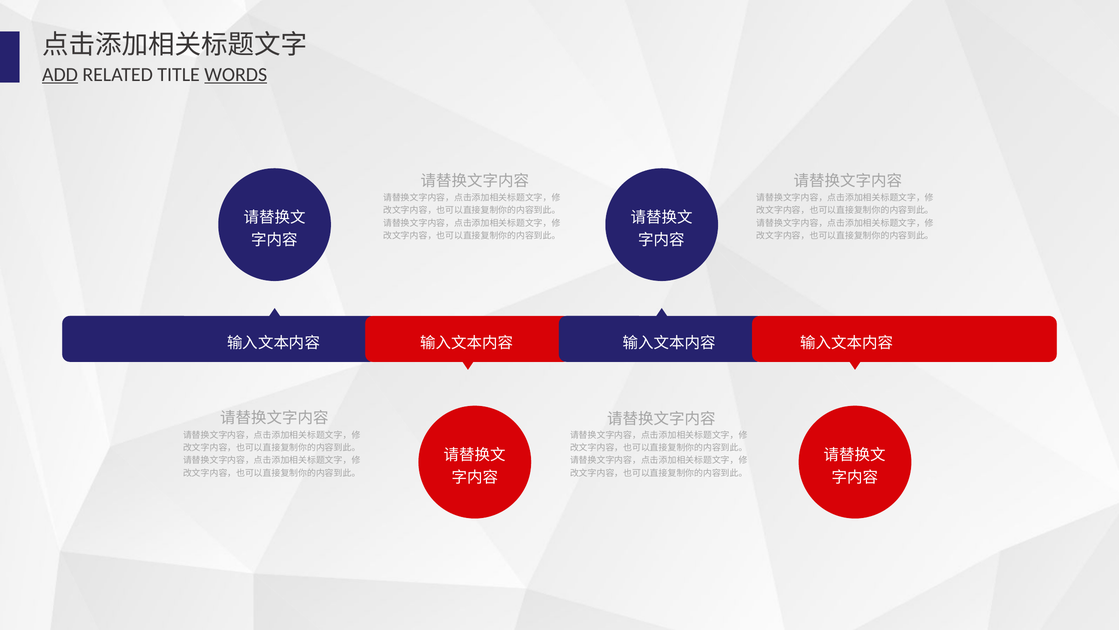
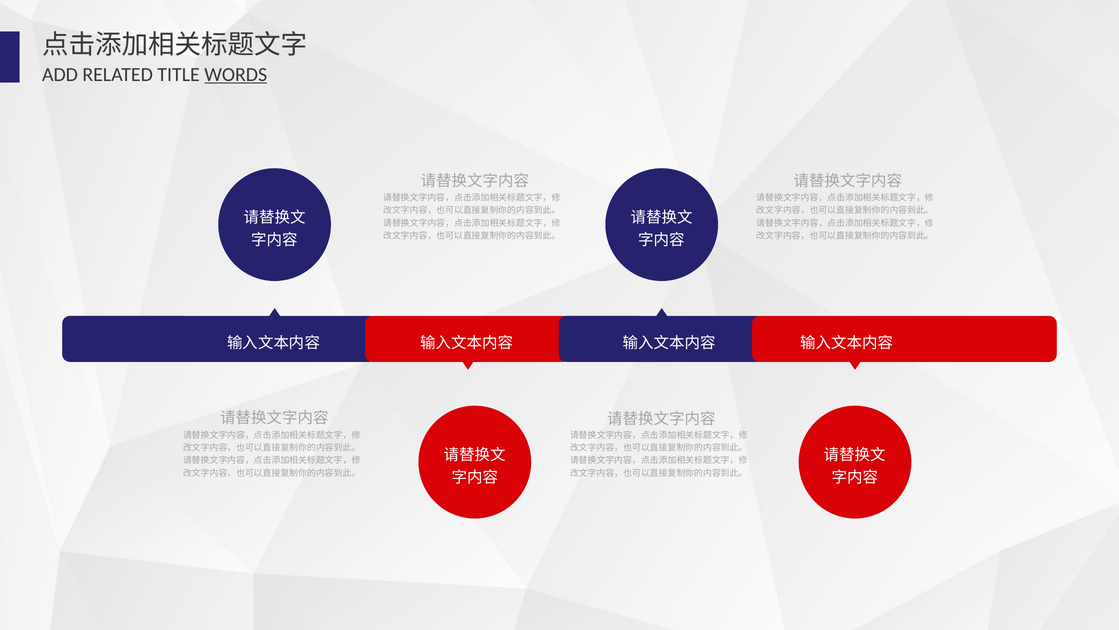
ADD underline: present -> none (60, 74)
